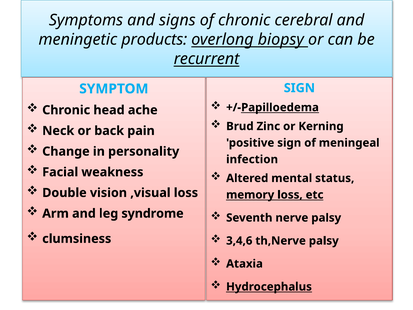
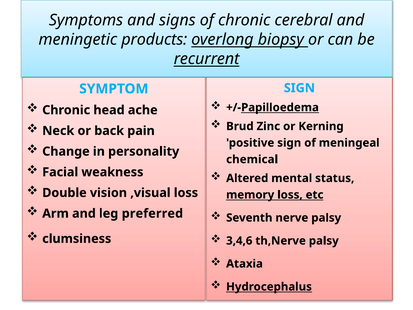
infection: infection -> chemical (252, 159)
syndrome: syndrome -> preferred (152, 213)
